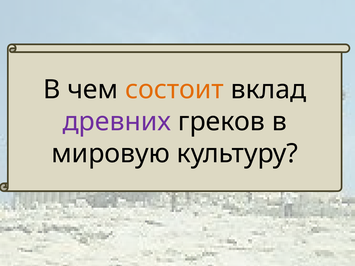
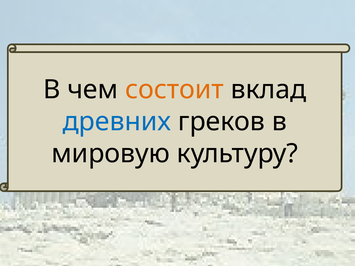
древних colour: purple -> blue (117, 122)
